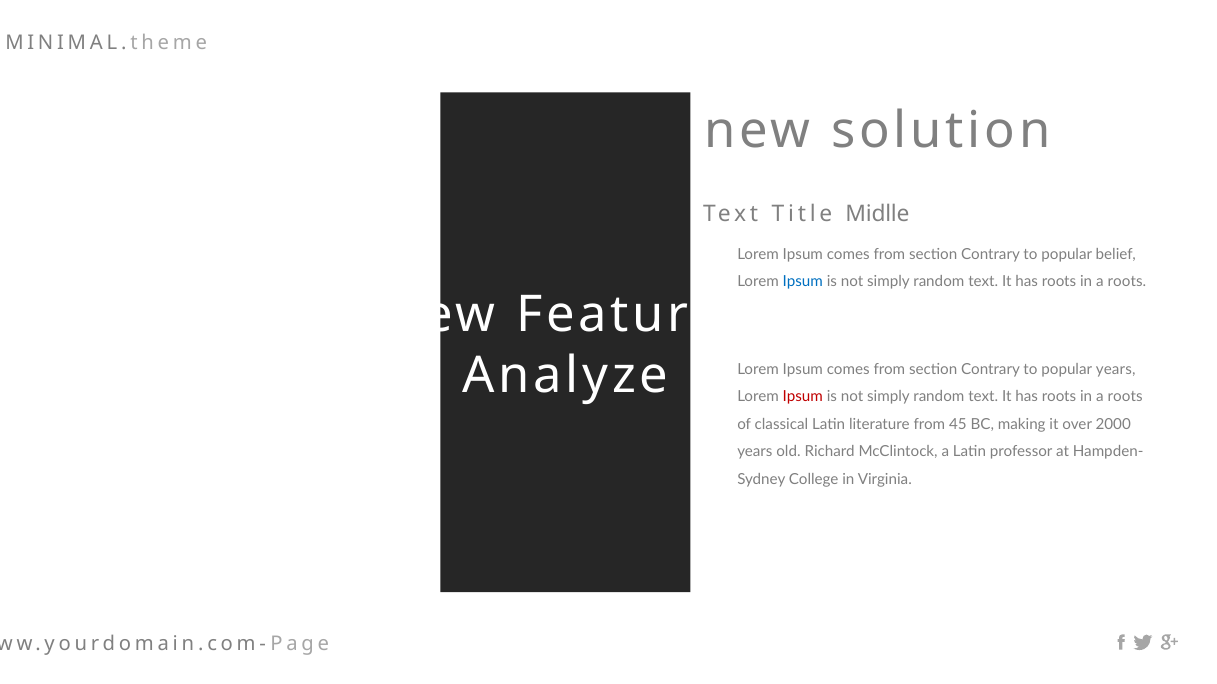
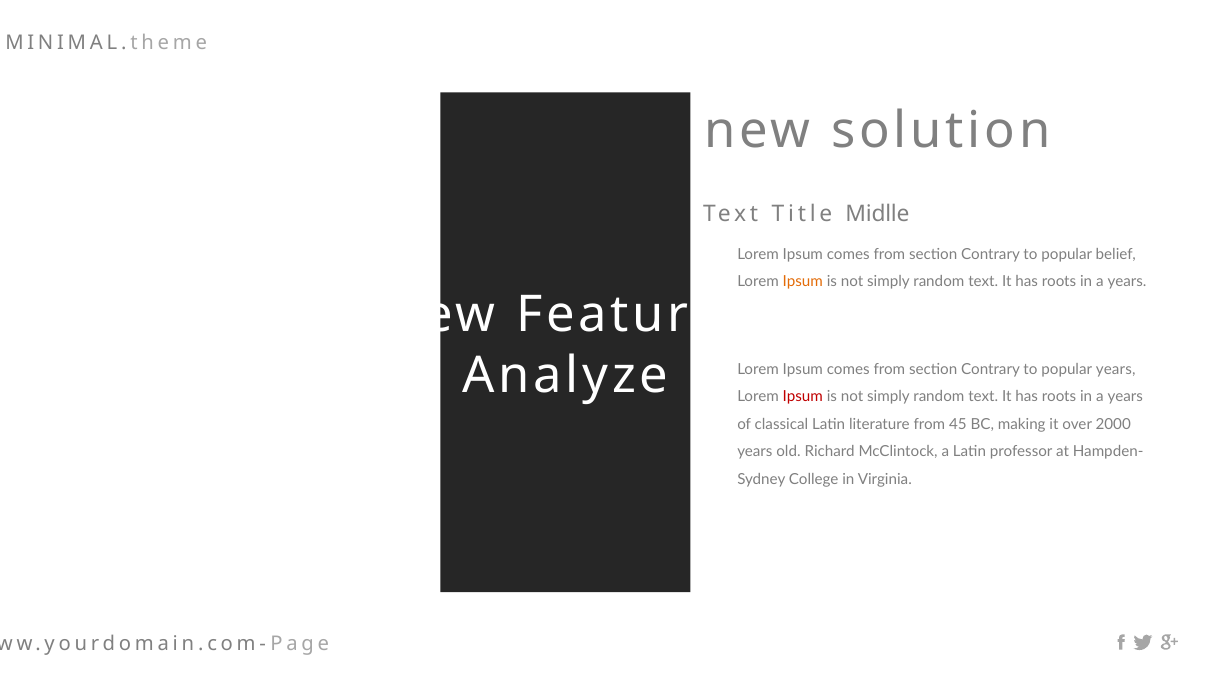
Ipsum colour: blue -> orange (803, 282)
roots: roots -> years (1127, 282)
roots: roots -> years (1125, 397)
